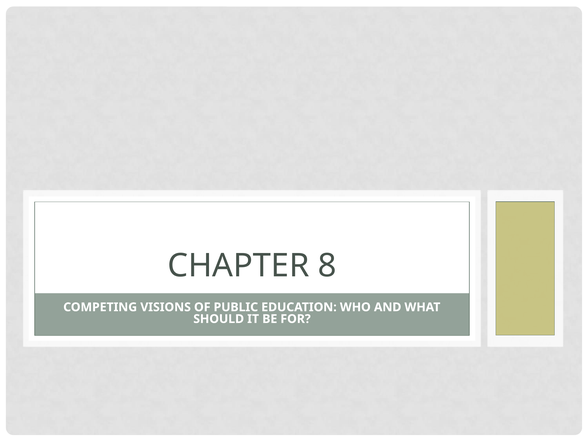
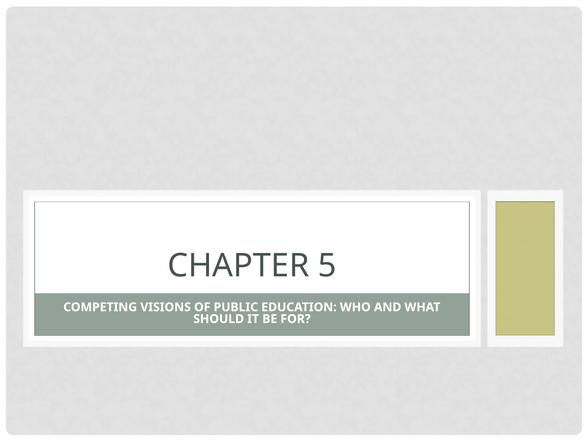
8: 8 -> 5 (327, 266)
